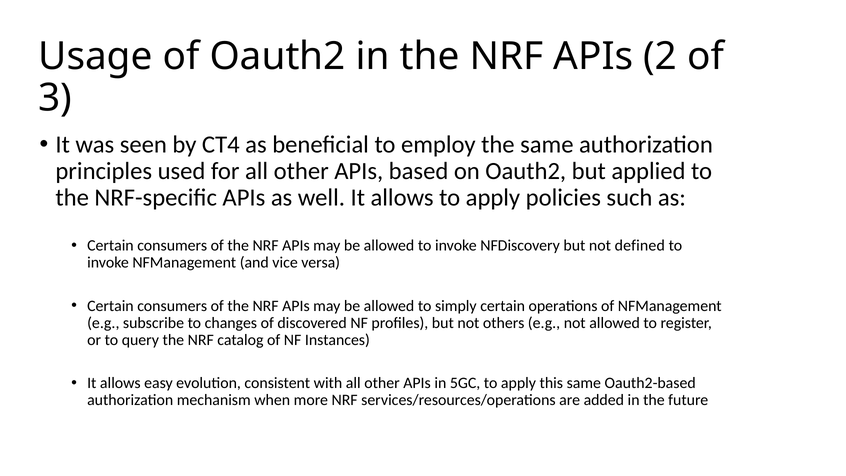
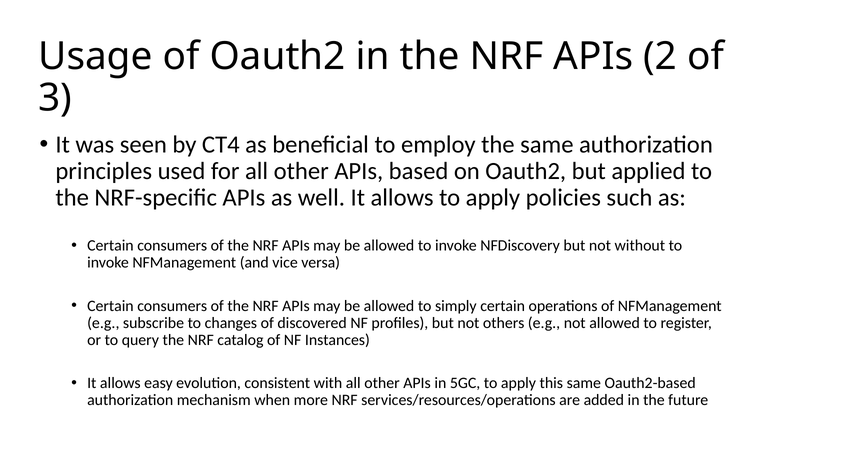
defined: defined -> without (640, 246)
